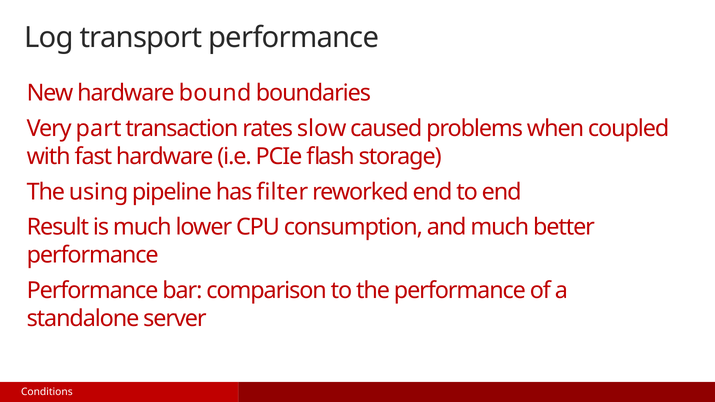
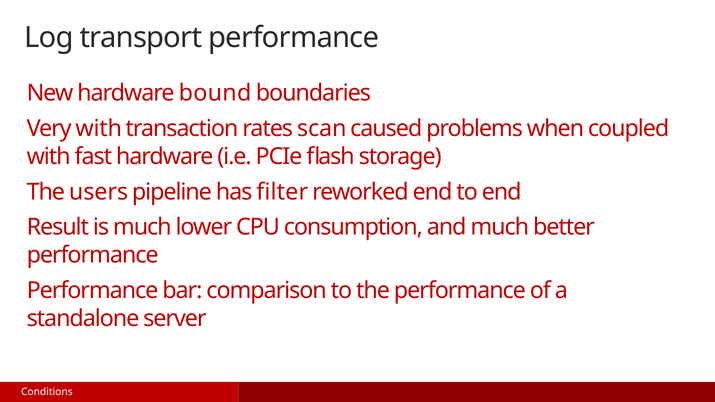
Very part: part -> with (99, 129)
slow: slow -> scan (322, 129)
using: using -> users (99, 192)
